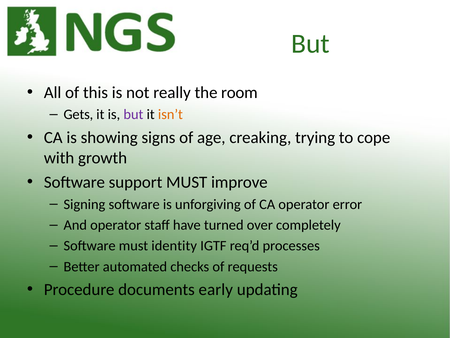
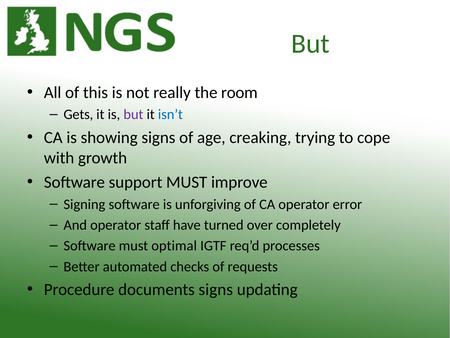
isn’t colour: orange -> blue (170, 114)
identity: identity -> optimal (174, 245)
documents early: early -> signs (216, 289)
